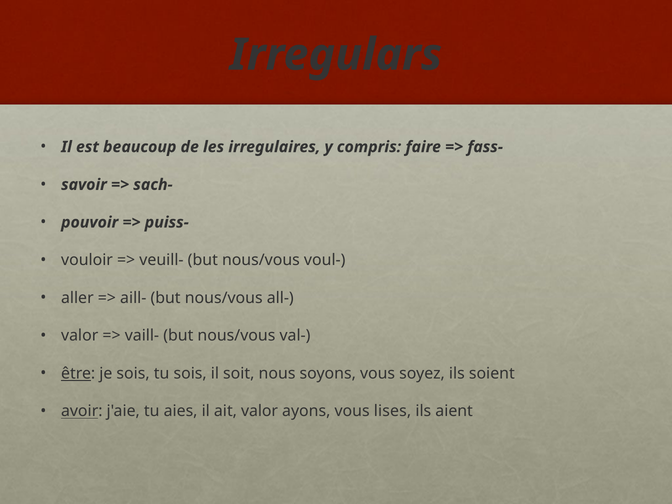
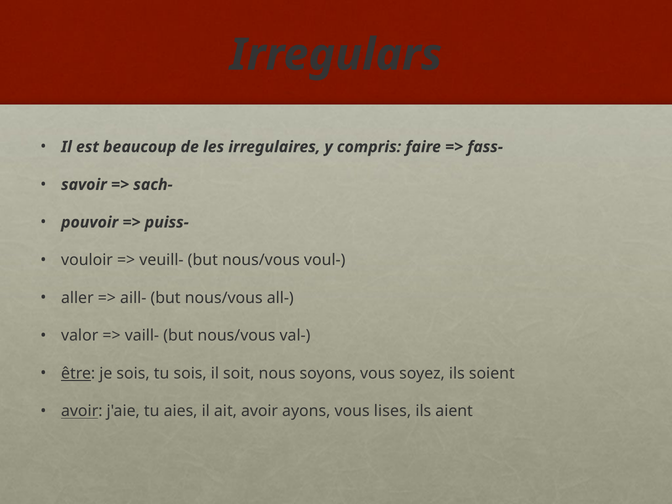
ait valor: valor -> avoir (260, 411)
